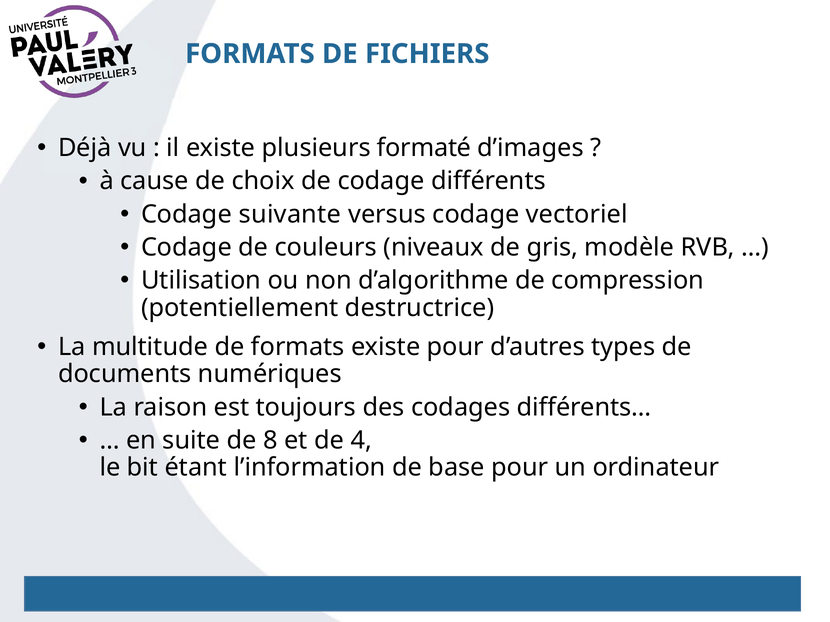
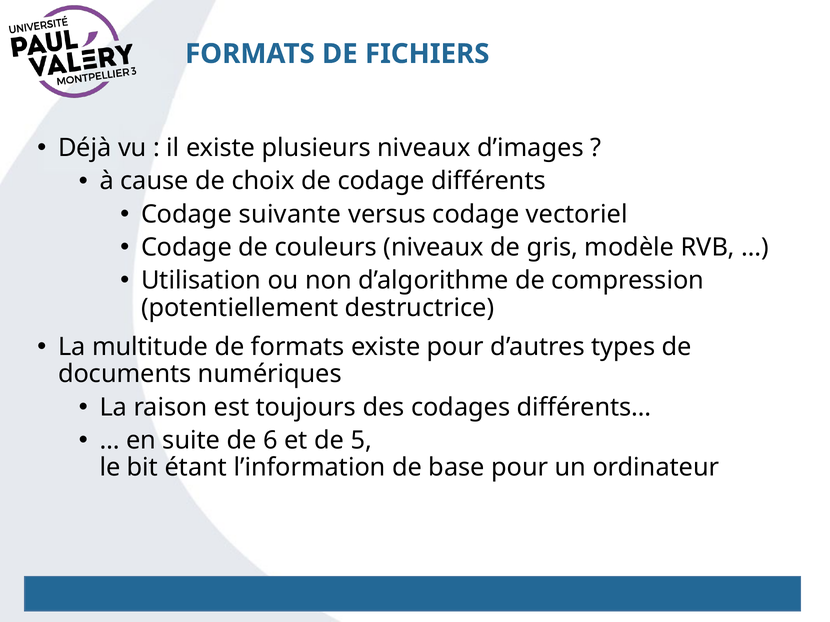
plusieurs formaté: formaté -> niveaux (424, 148)
8: 8 -> 6 (270, 441)
4: 4 -> 5 (361, 441)
